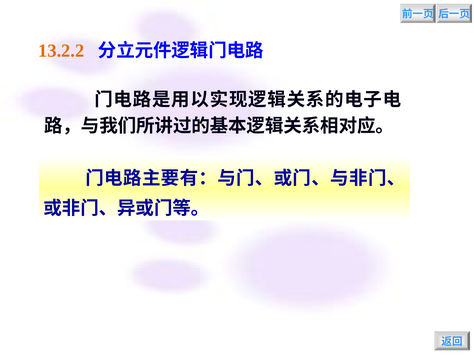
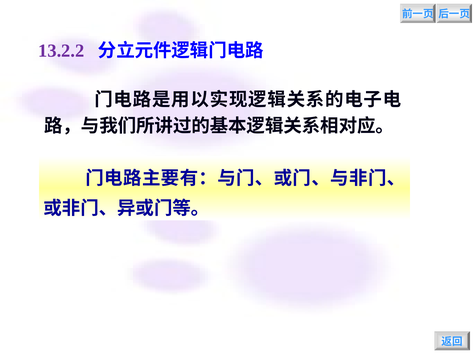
13.2.2 colour: orange -> purple (61, 51)
